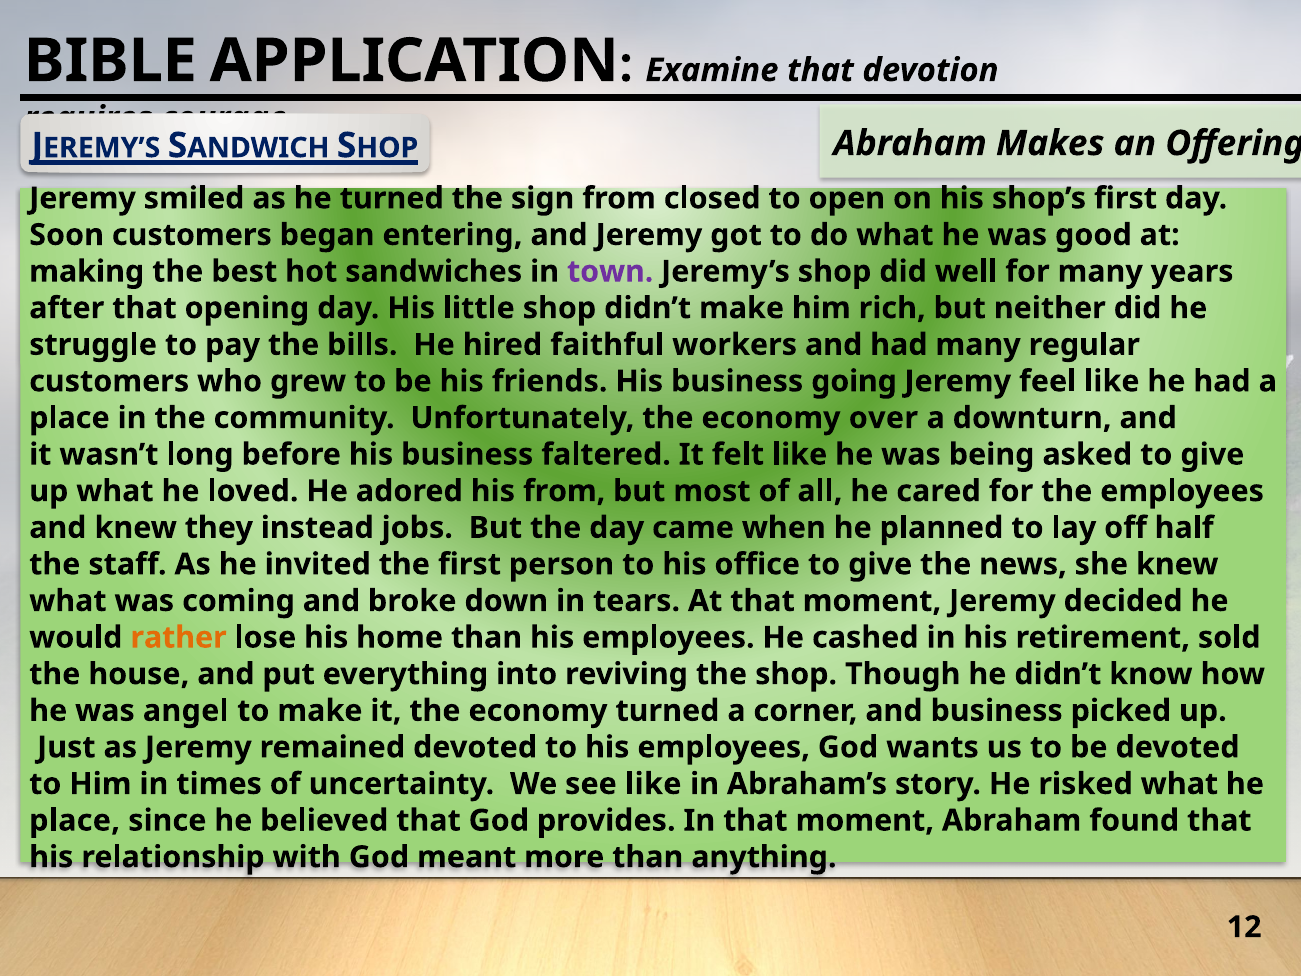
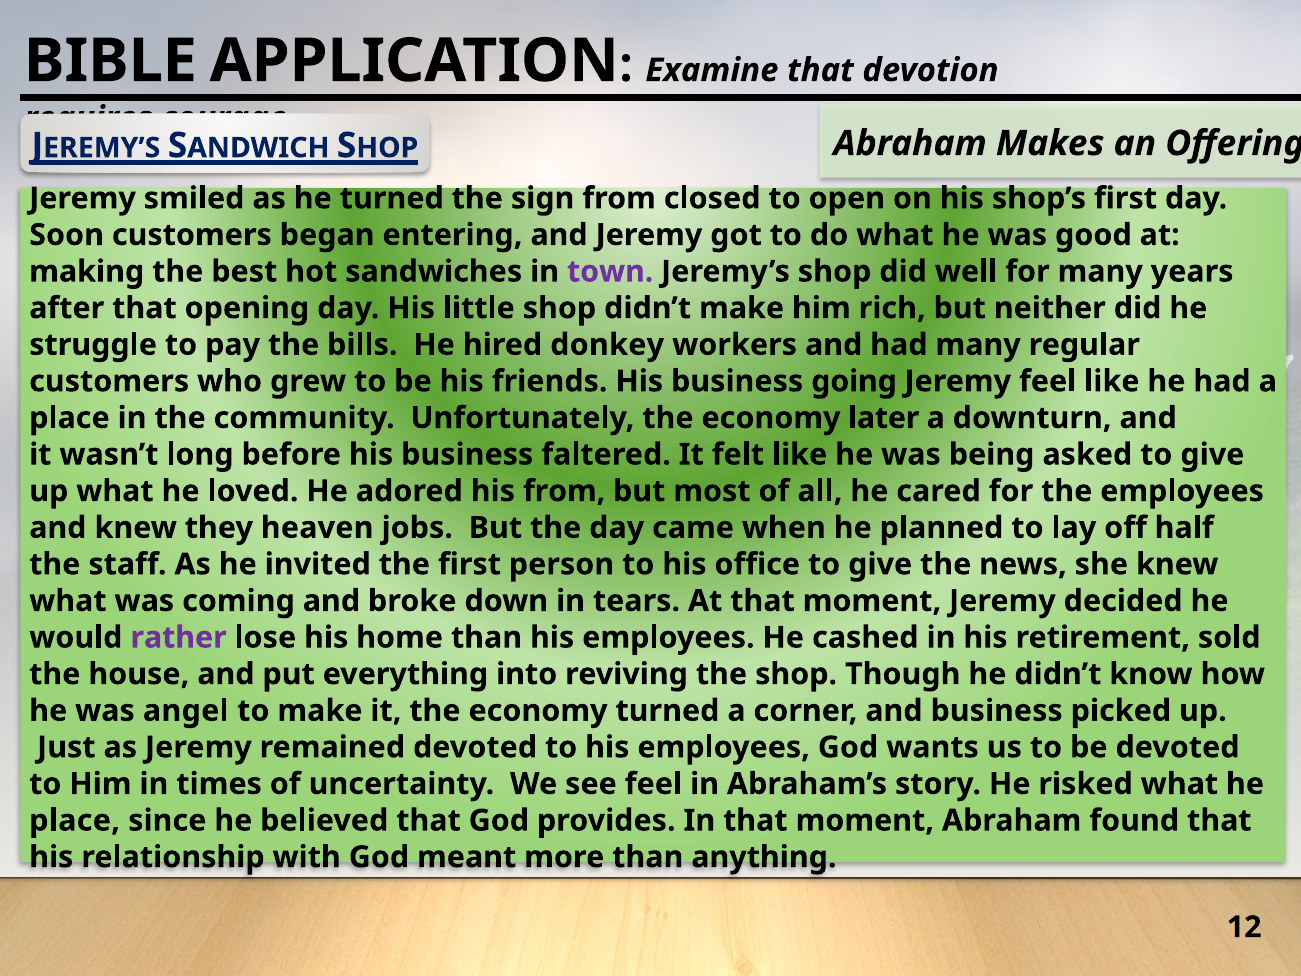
faithful: faithful -> donkey (607, 345)
over: over -> later (884, 418)
instead: instead -> heaven (317, 528)
rather colour: orange -> purple (179, 637)
see like: like -> feel (653, 784)
